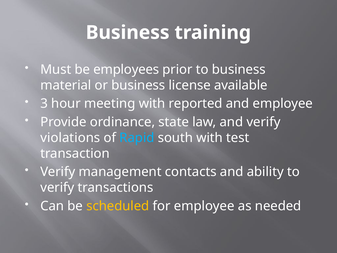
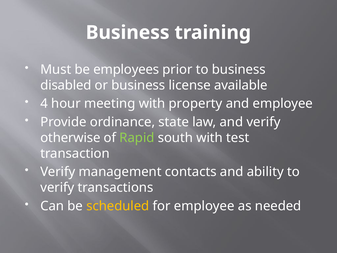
material: material -> disabled (66, 85)
3: 3 -> 4 (44, 104)
reported: reported -> property (196, 104)
violations: violations -> otherwise (70, 138)
Rapid colour: light blue -> light green (137, 138)
